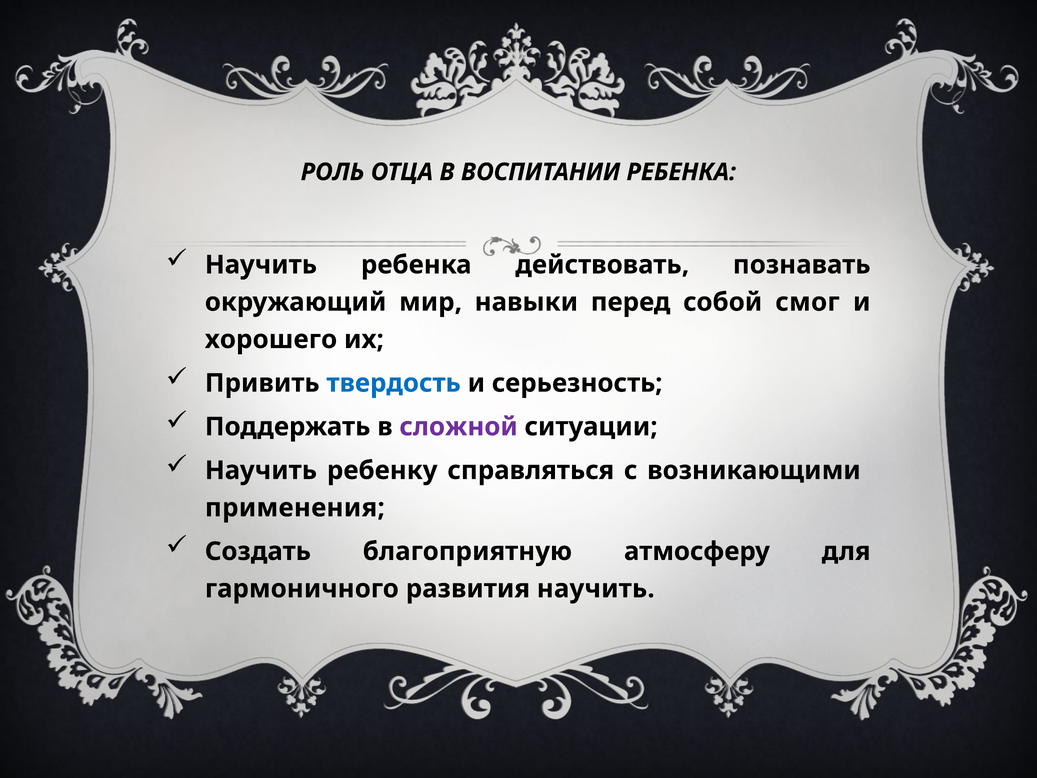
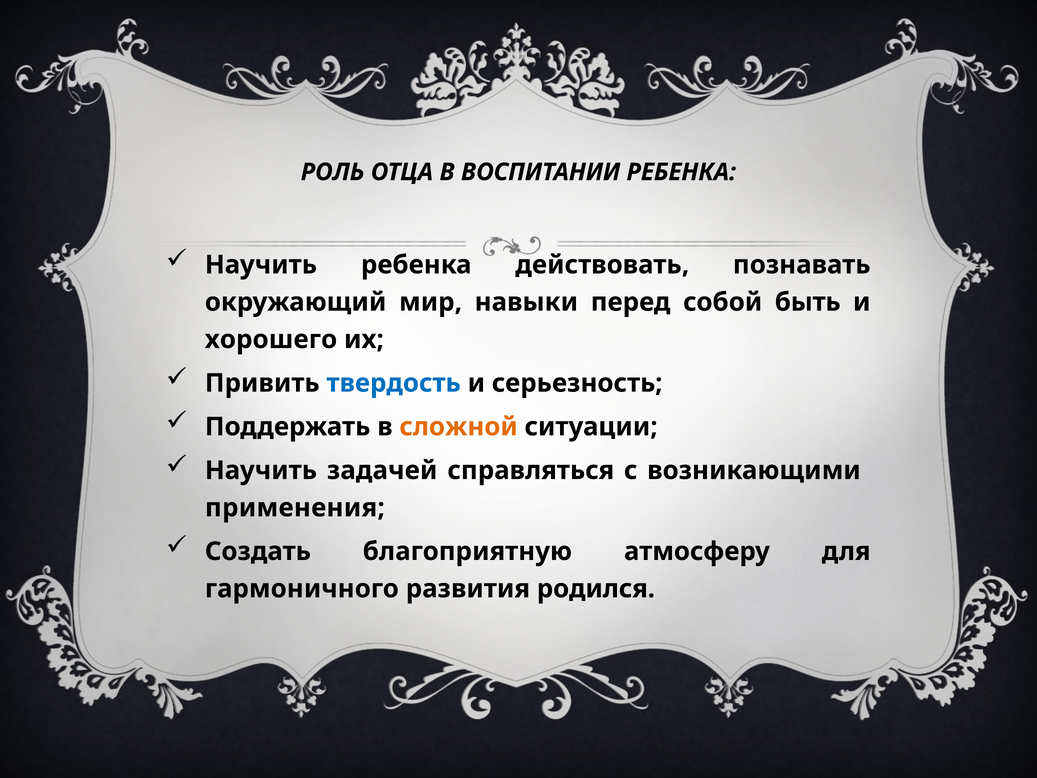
смог: смог -> быть (808, 302)
сложной colour: purple -> orange (459, 427)
ребенку: ребенку -> задачей (382, 470)
развития научить: научить -> родился (596, 589)
